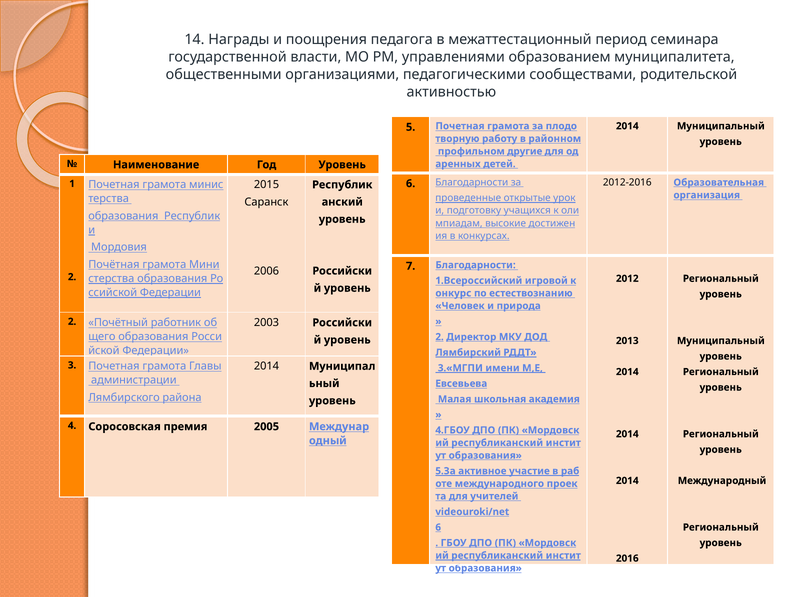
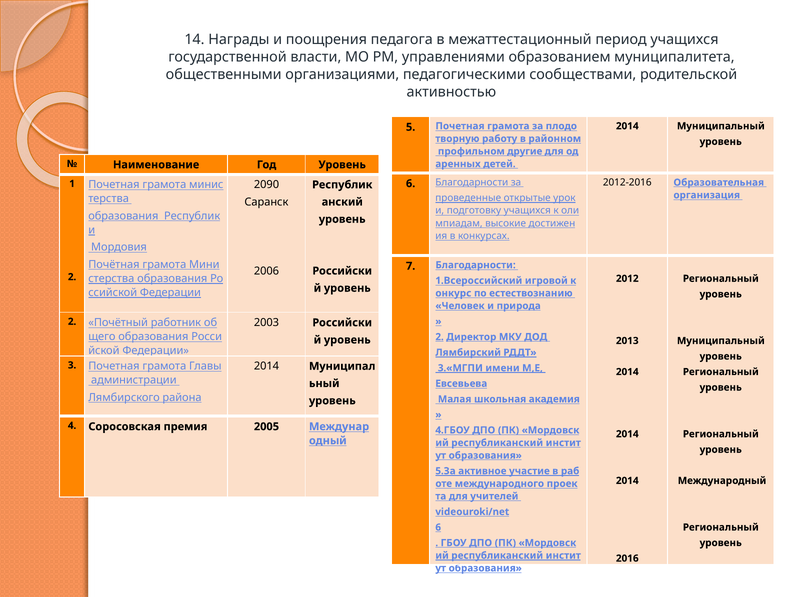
период семинара: семинара -> учащихся (684, 39)
2015: 2015 -> 2090 (267, 185)
